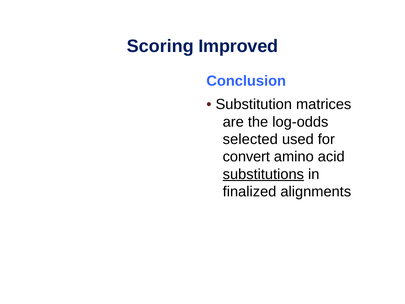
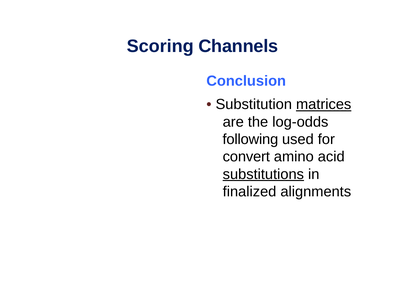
Improved: Improved -> Channels (238, 46)
matrices underline: none -> present (324, 104)
selected: selected -> following (250, 139)
